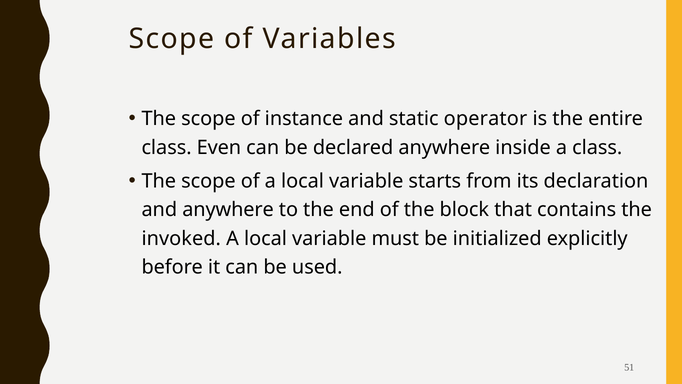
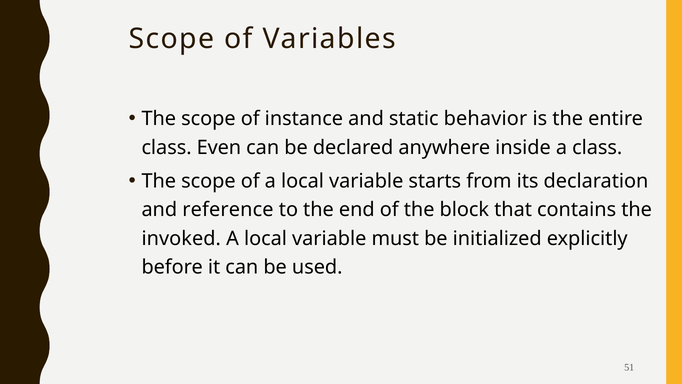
operator: operator -> behavior (485, 119)
and anywhere: anywhere -> reference (228, 210)
